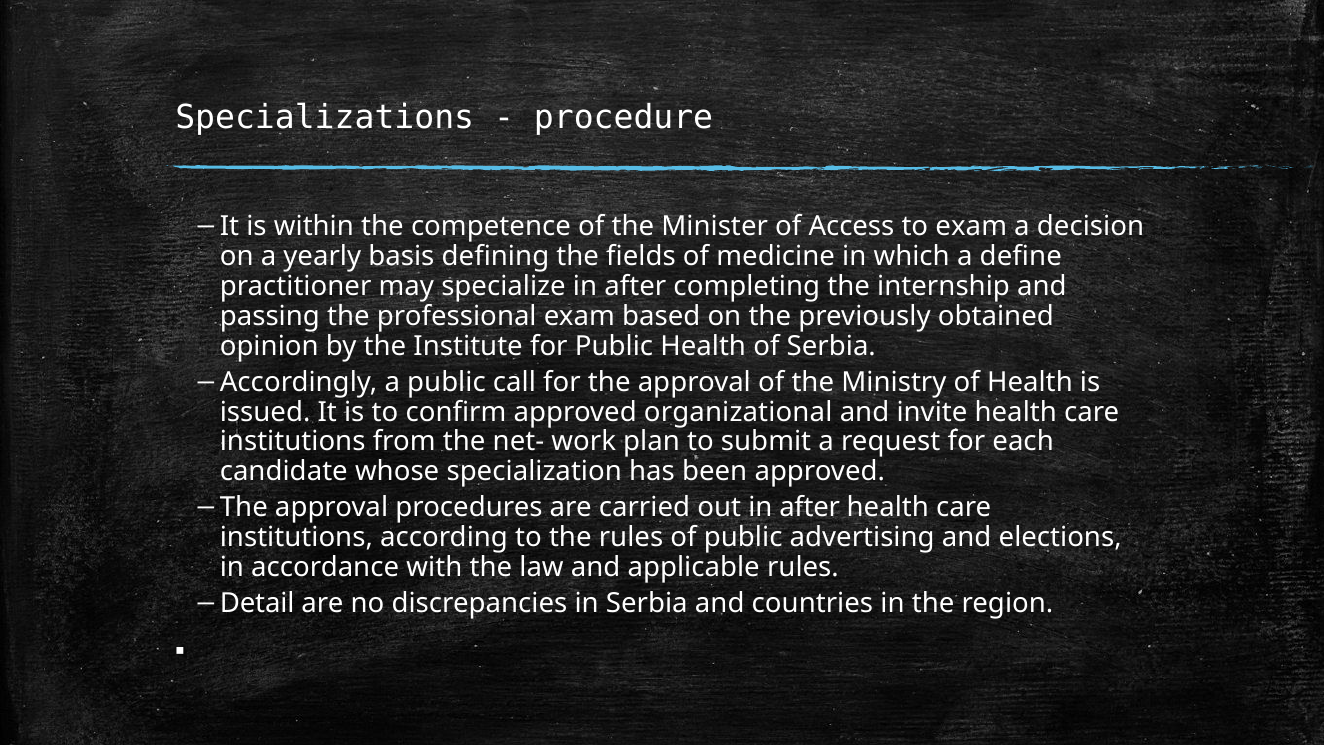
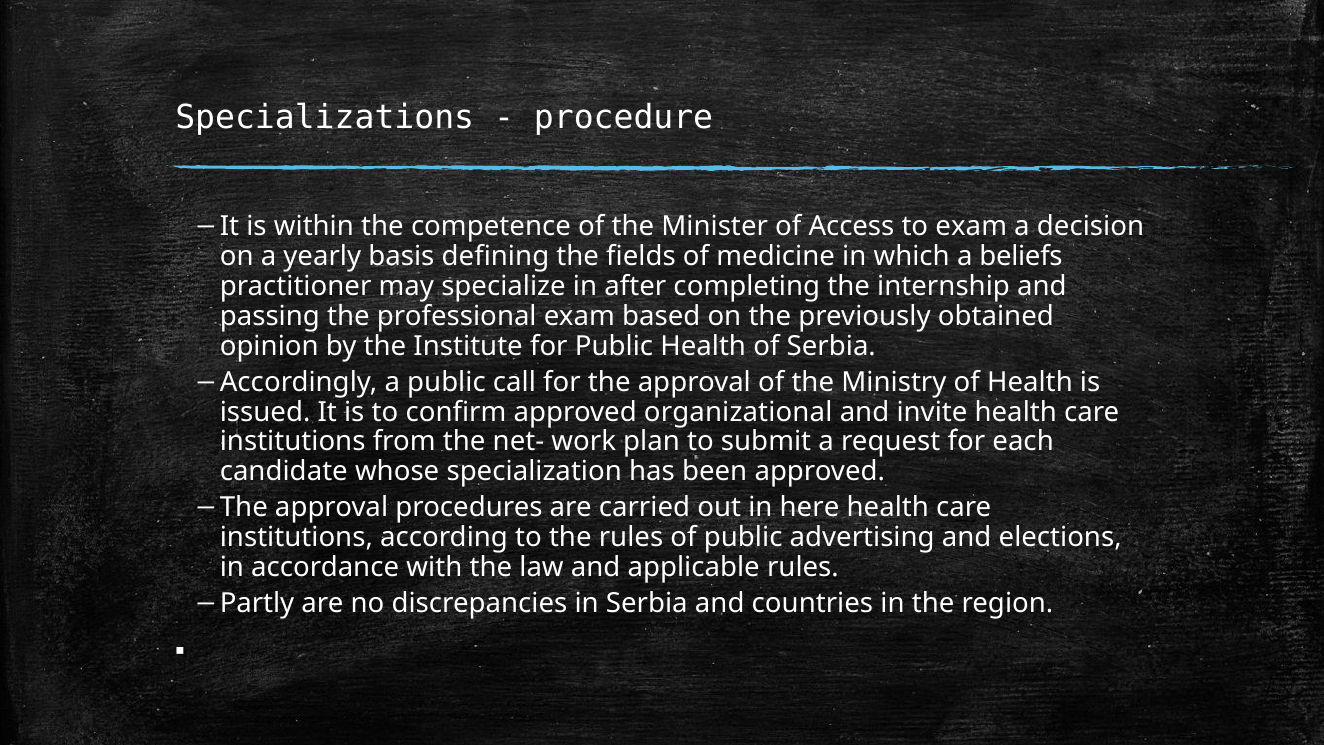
deﬁne: deﬁne -> beliefs (1021, 256)
out in after: after -> here (809, 508)
Detail: Detail -> Partly (257, 603)
